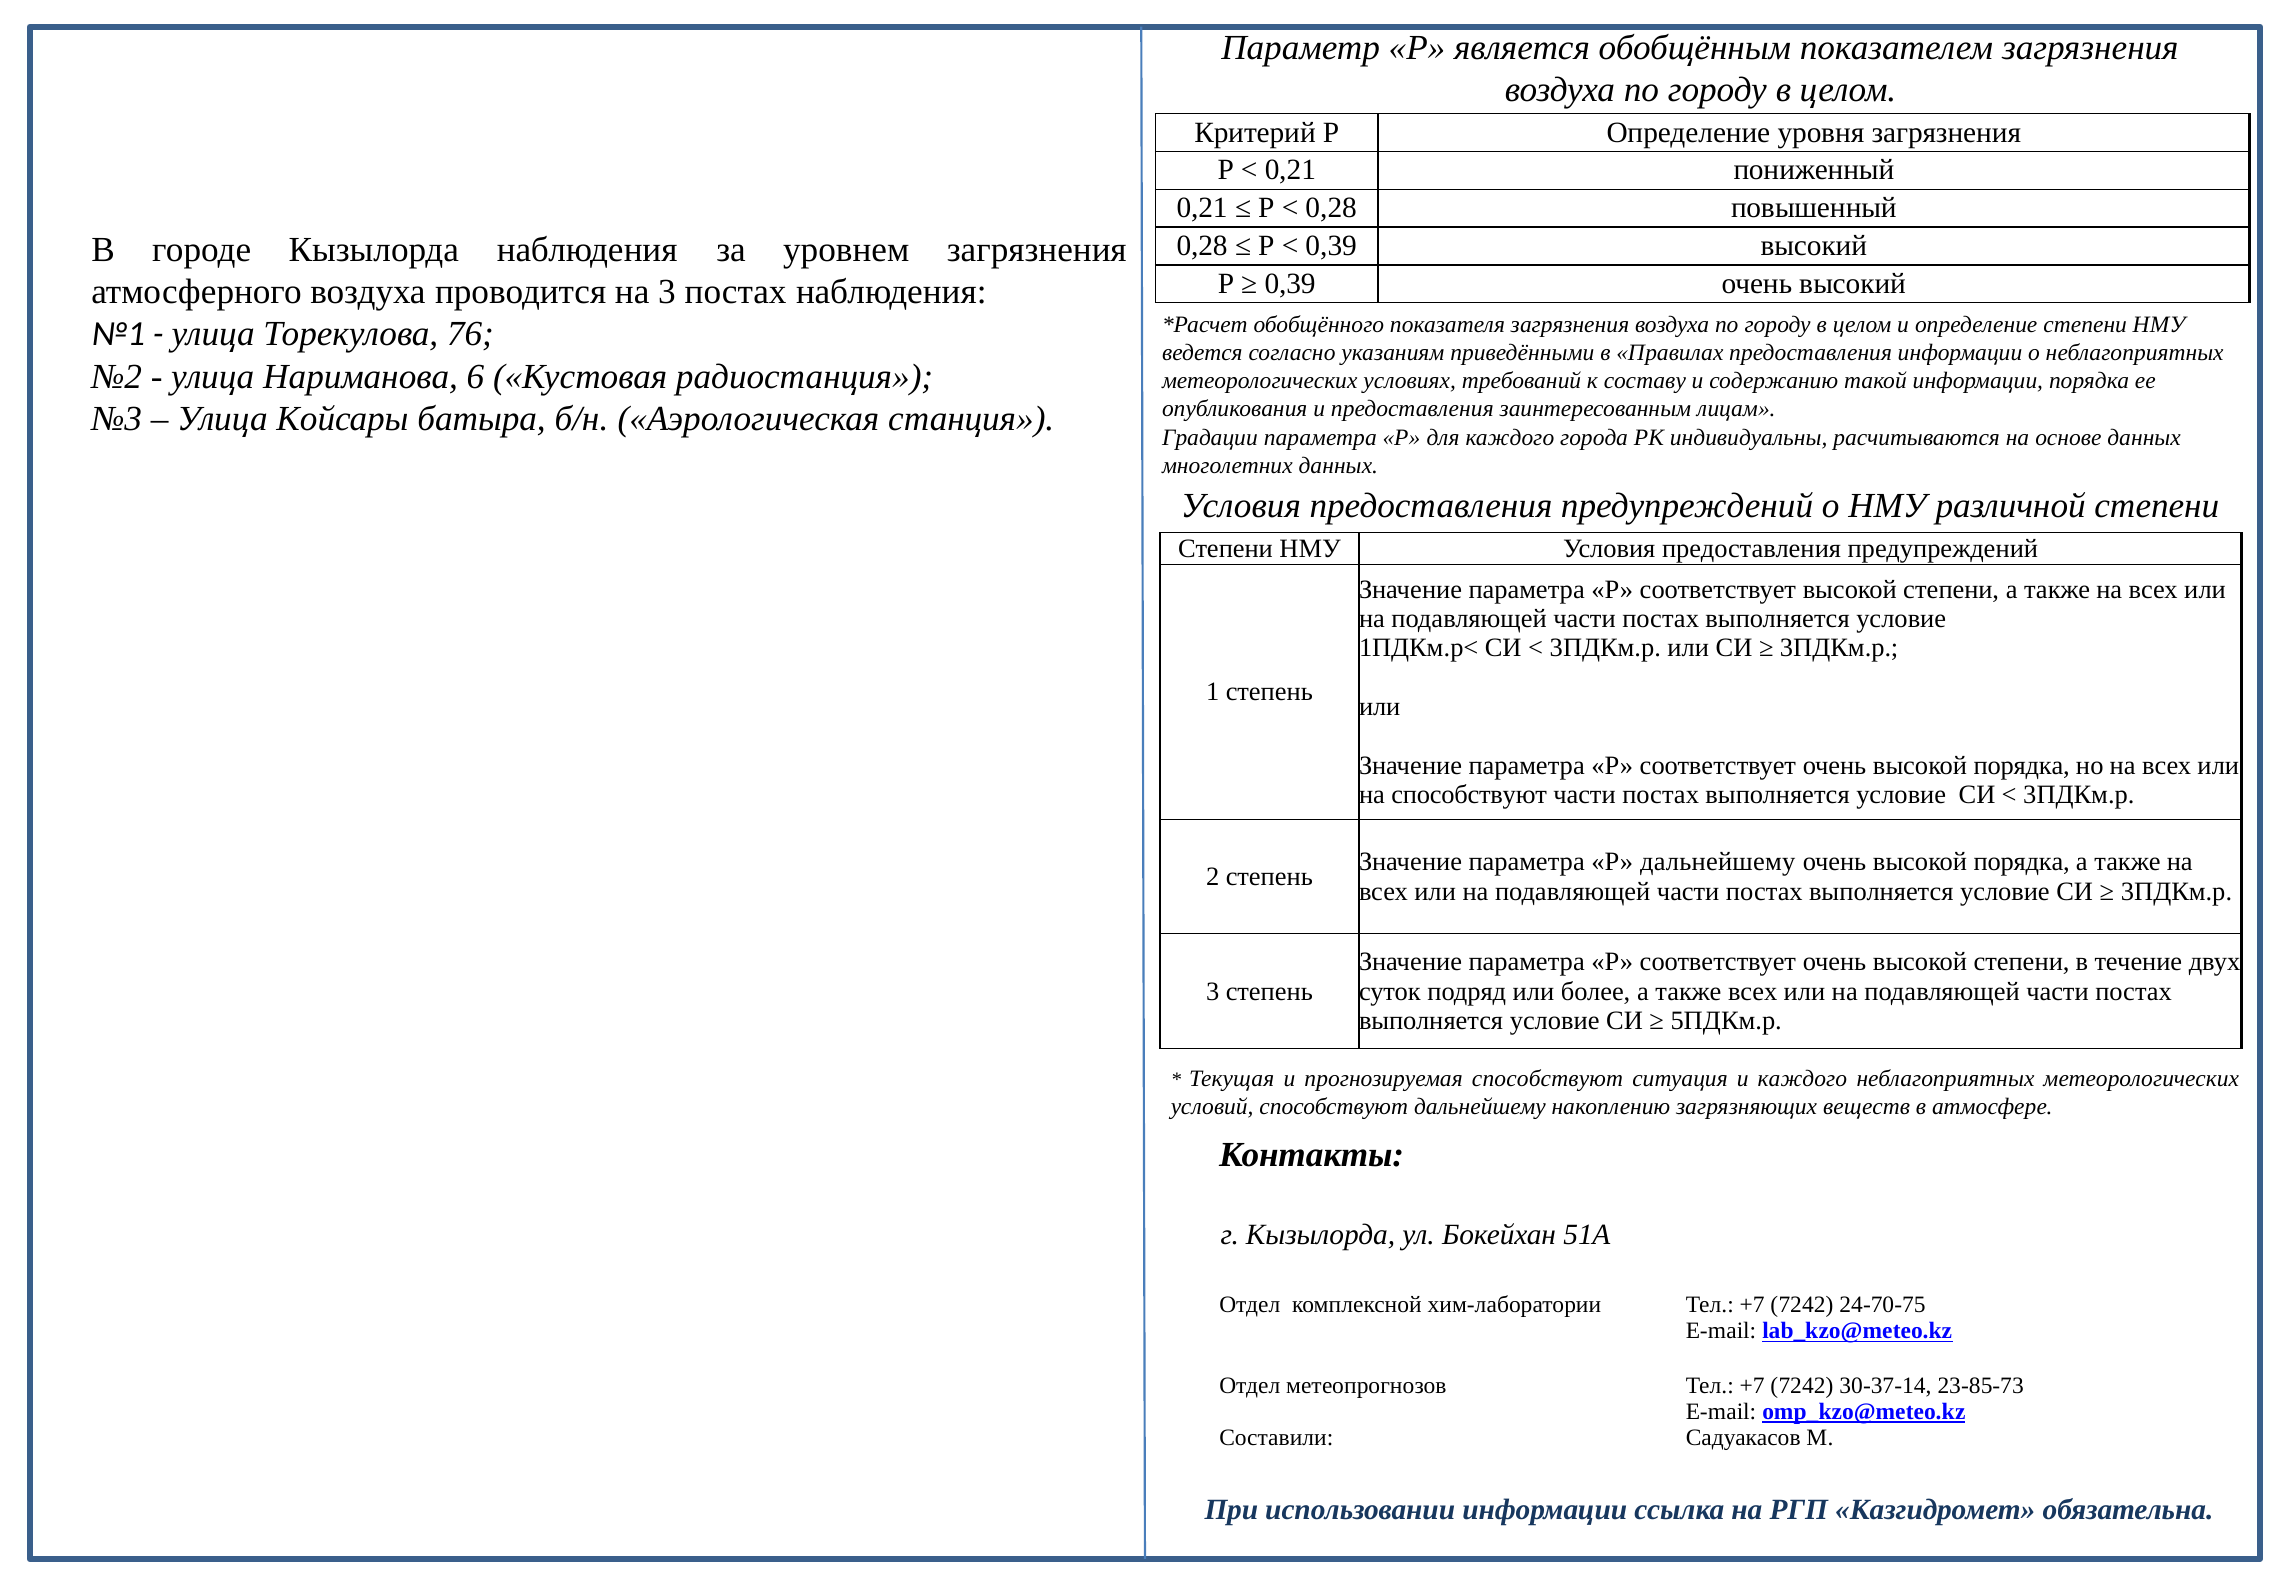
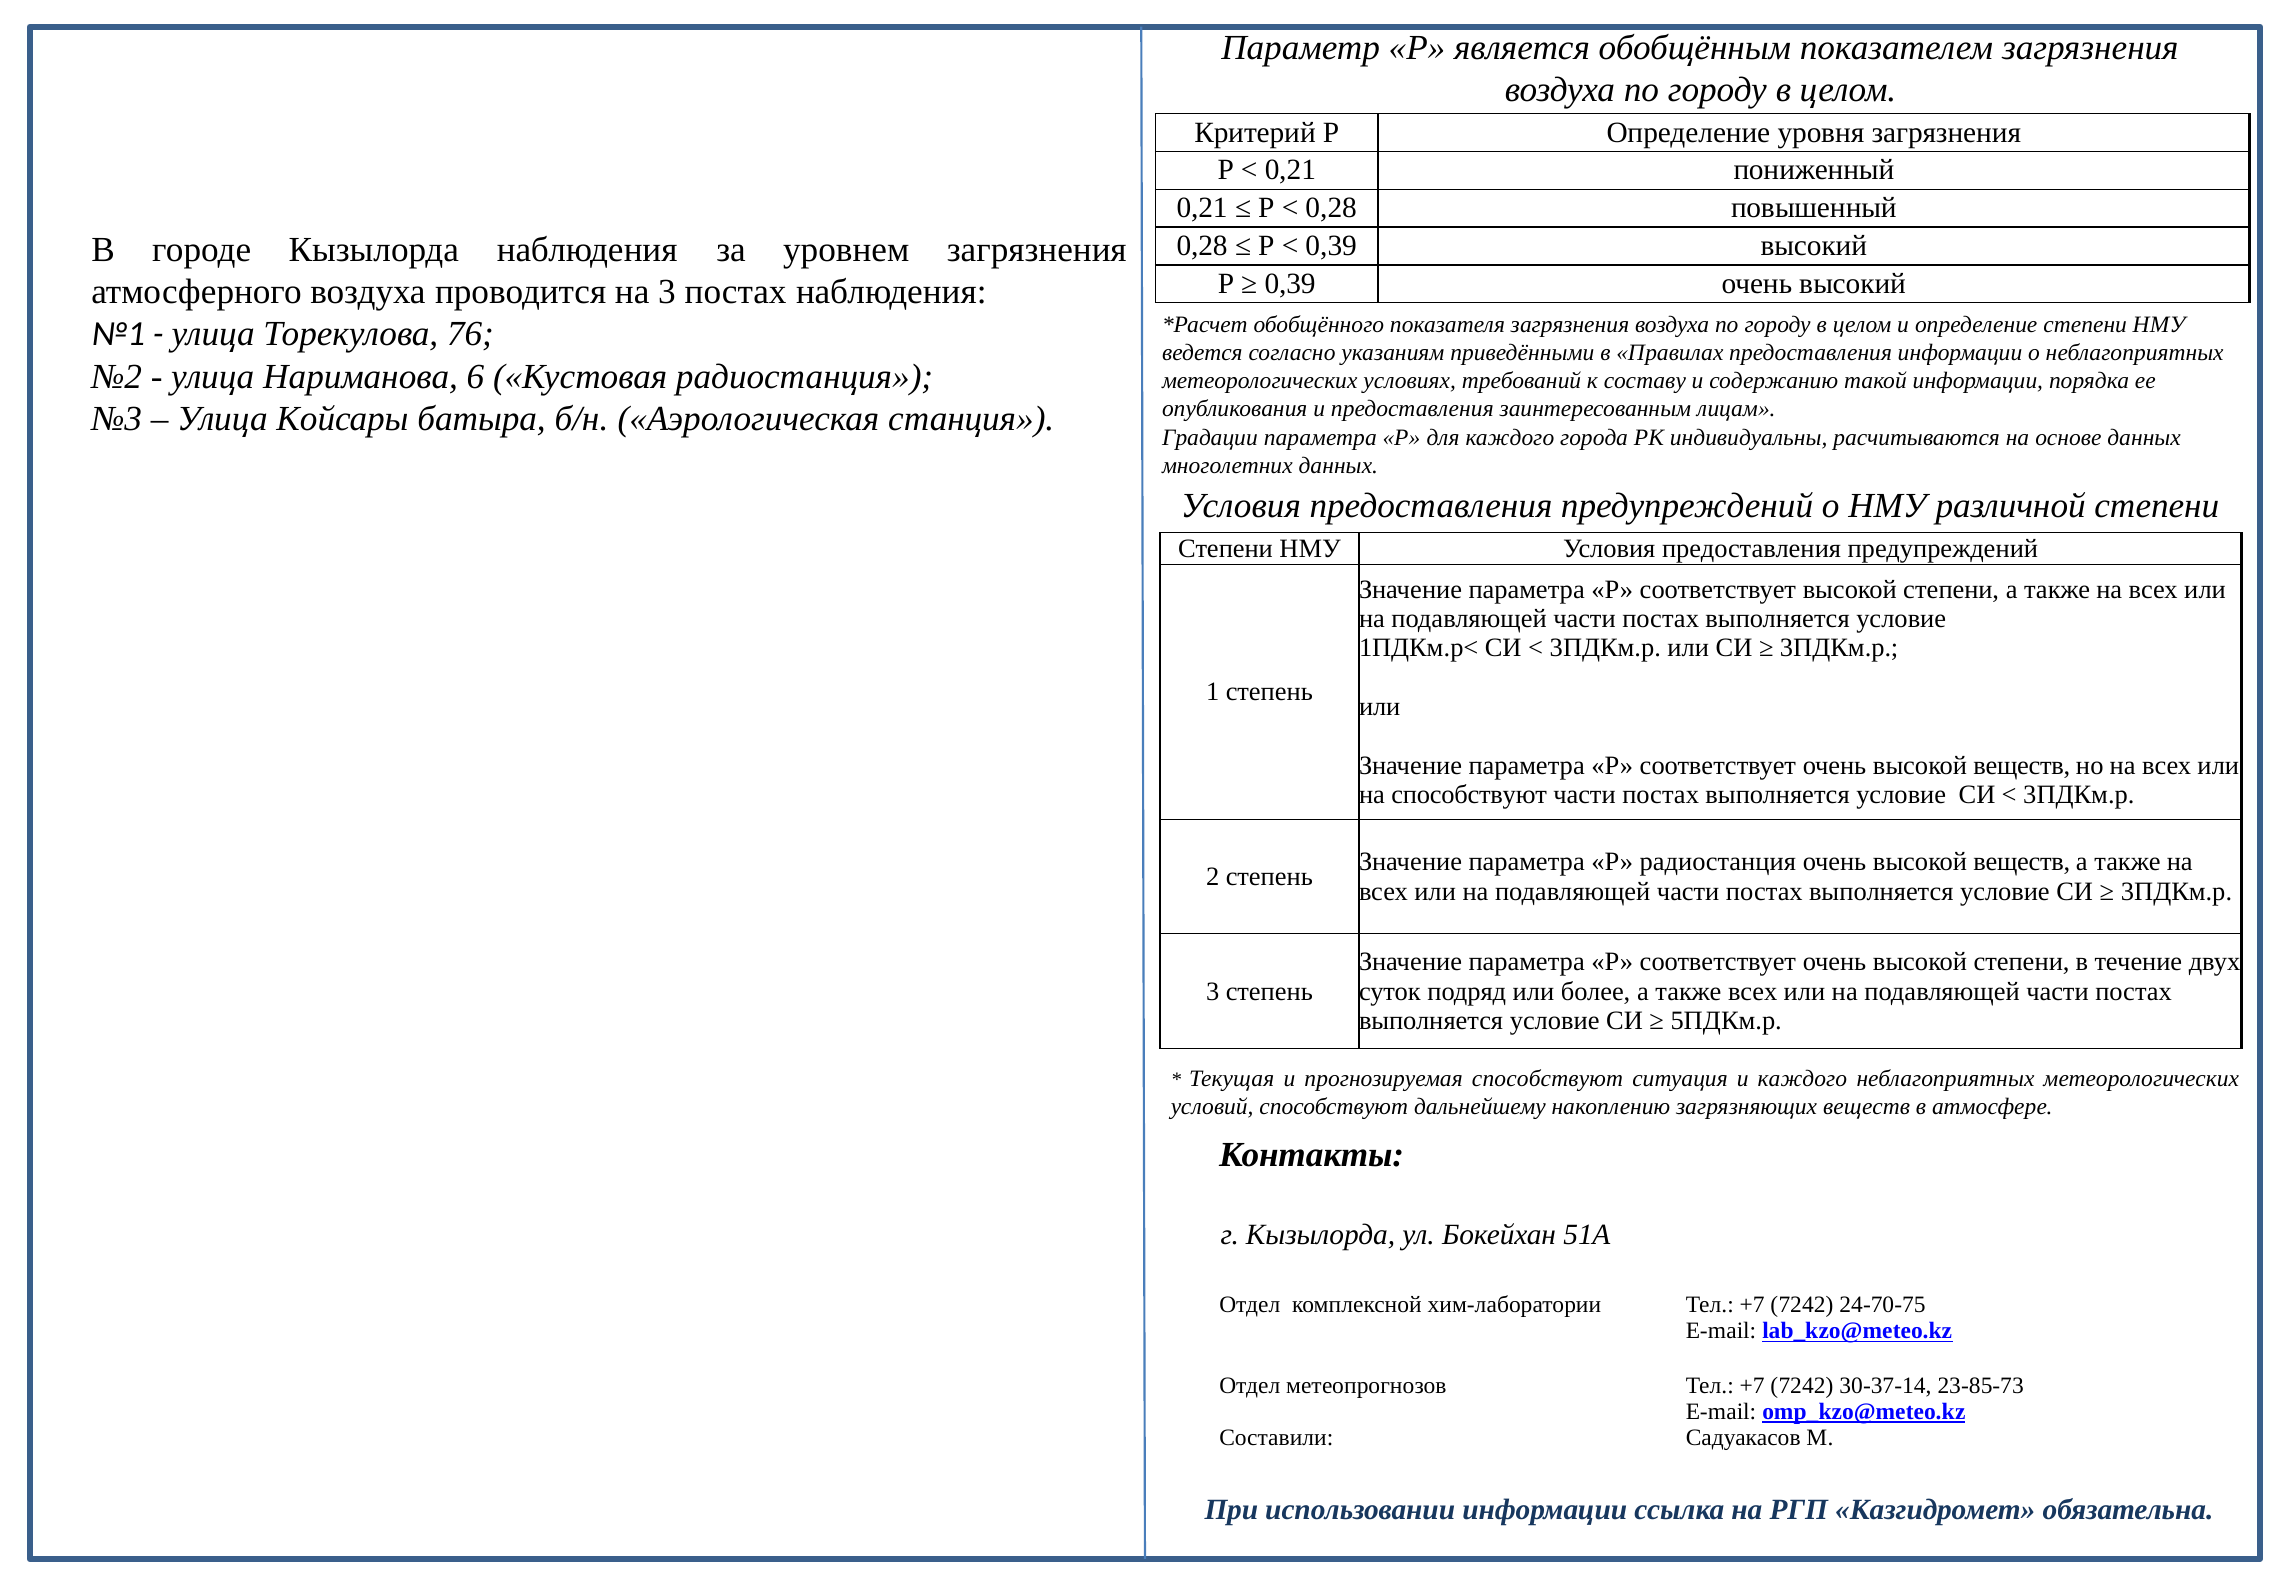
соответствует очень высокой порядка: порядка -> веществ (2022, 765)
Р дальнейшему: дальнейшему -> радиостанция (1718, 862)
порядка: порядка -> веществ (2022, 862)
